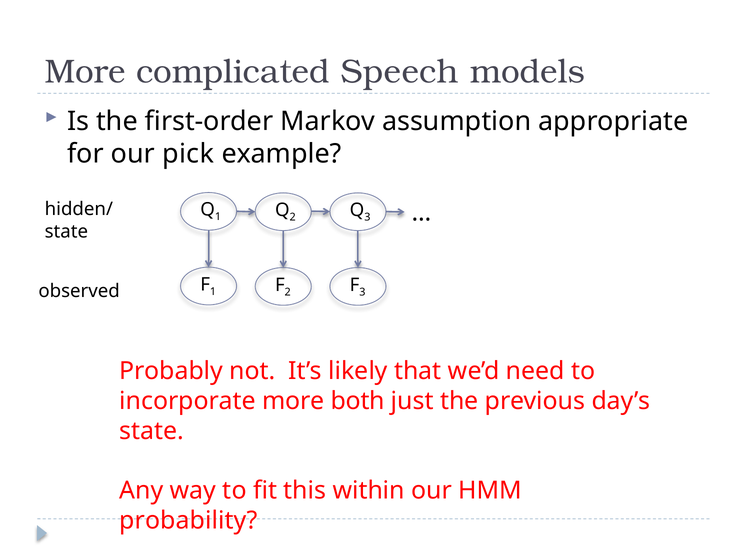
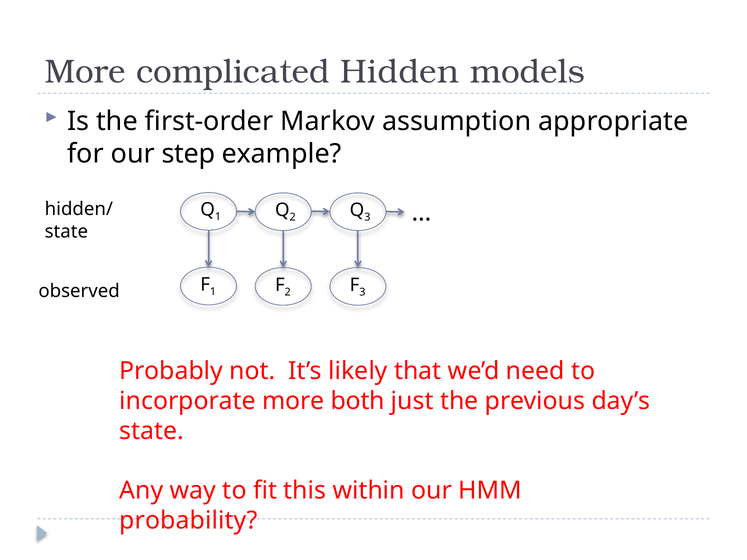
Speech: Speech -> Hidden (400, 72)
pick: pick -> step (189, 154)
